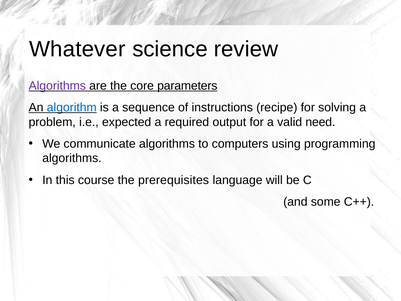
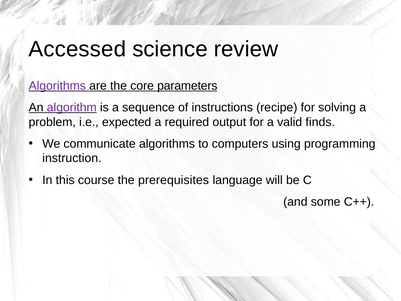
Whatever: Whatever -> Accessed (77, 49)
algorithm colour: blue -> purple (72, 107)
need: need -> finds (320, 122)
algorithms: algorithms -> instruction (72, 158)
